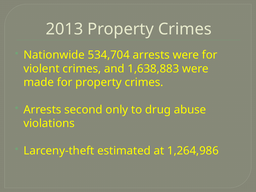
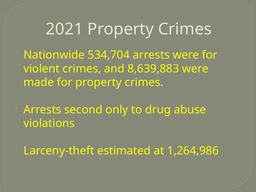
2013: 2013 -> 2021 (64, 29)
1,638,883: 1,638,883 -> 8,639,883 (153, 69)
